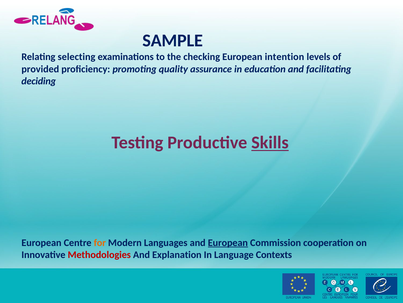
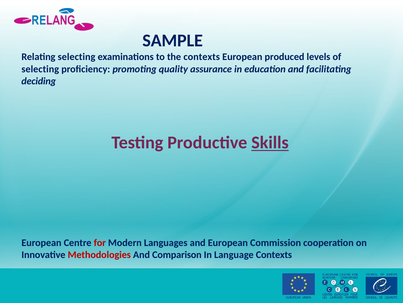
the checking: checking -> contexts (202, 57)
intention: intention -> produced (285, 57)
provided: provided -> selecting (40, 69)
for colour: orange -> red (100, 242)
European underline: present -> none (228, 242)
Explanation: Explanation -> Comparison (177, 254)
